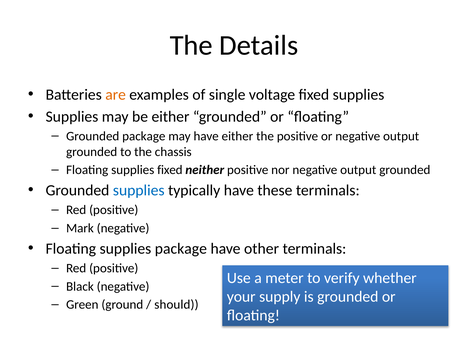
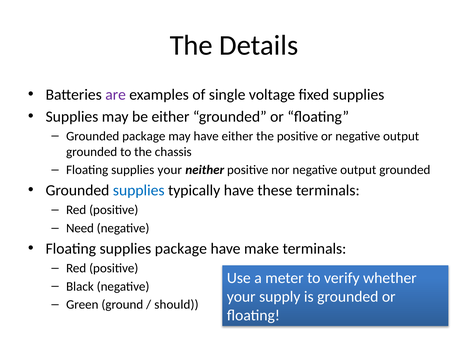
are colour: orange -> purple (116, 95)
supplies fixed: fixed -> your (170, 170)
Mark: Mark -> Need (80, 228)
other: other -> make (262, 249)
